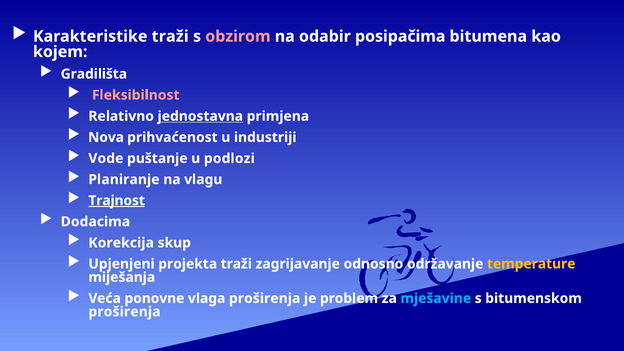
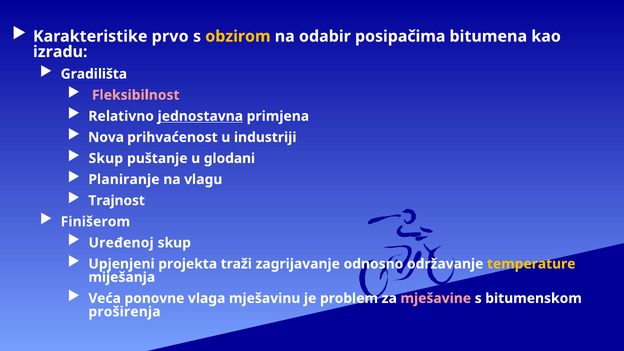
Karakteristike traži: traži -> prvo (170, 36)
obzirom colour: pink -> yellow (238, 36)
kojem: kojem -> izradu (60, 52)
Vode: Vode -> Skup (106, 158)
podlozi: podlozi -> glodani (229, 158)
Trajnost underline: present -> none (117, 201)
Dodacima: Dodacima -> Finišerom (95, 222)
Korekcija: Korekcija -> Uređenoj (121, 243)
vlaga proširenja: proširenja -> mješavinu (265, 298)
mješavine colour: light blue -> pink (436, 298)
